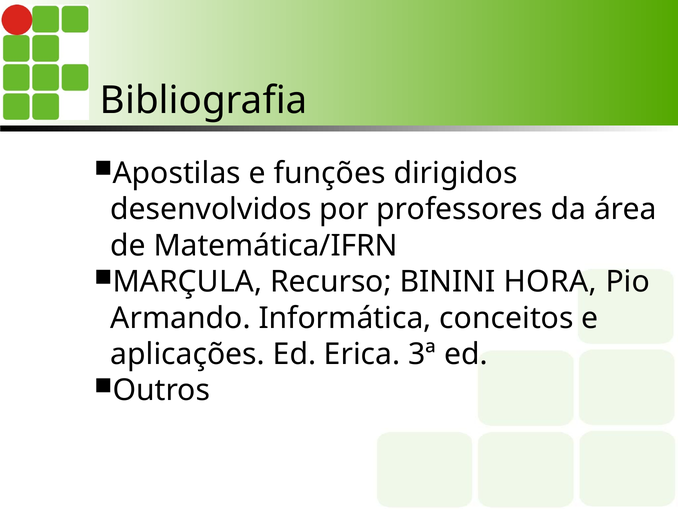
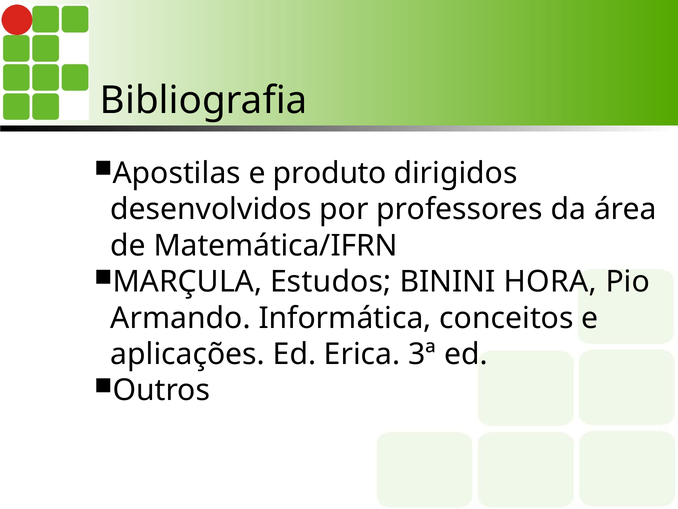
funções: funções -> produto (330, 173)
Recurso: Recurso -> Estudos (331, 282)
